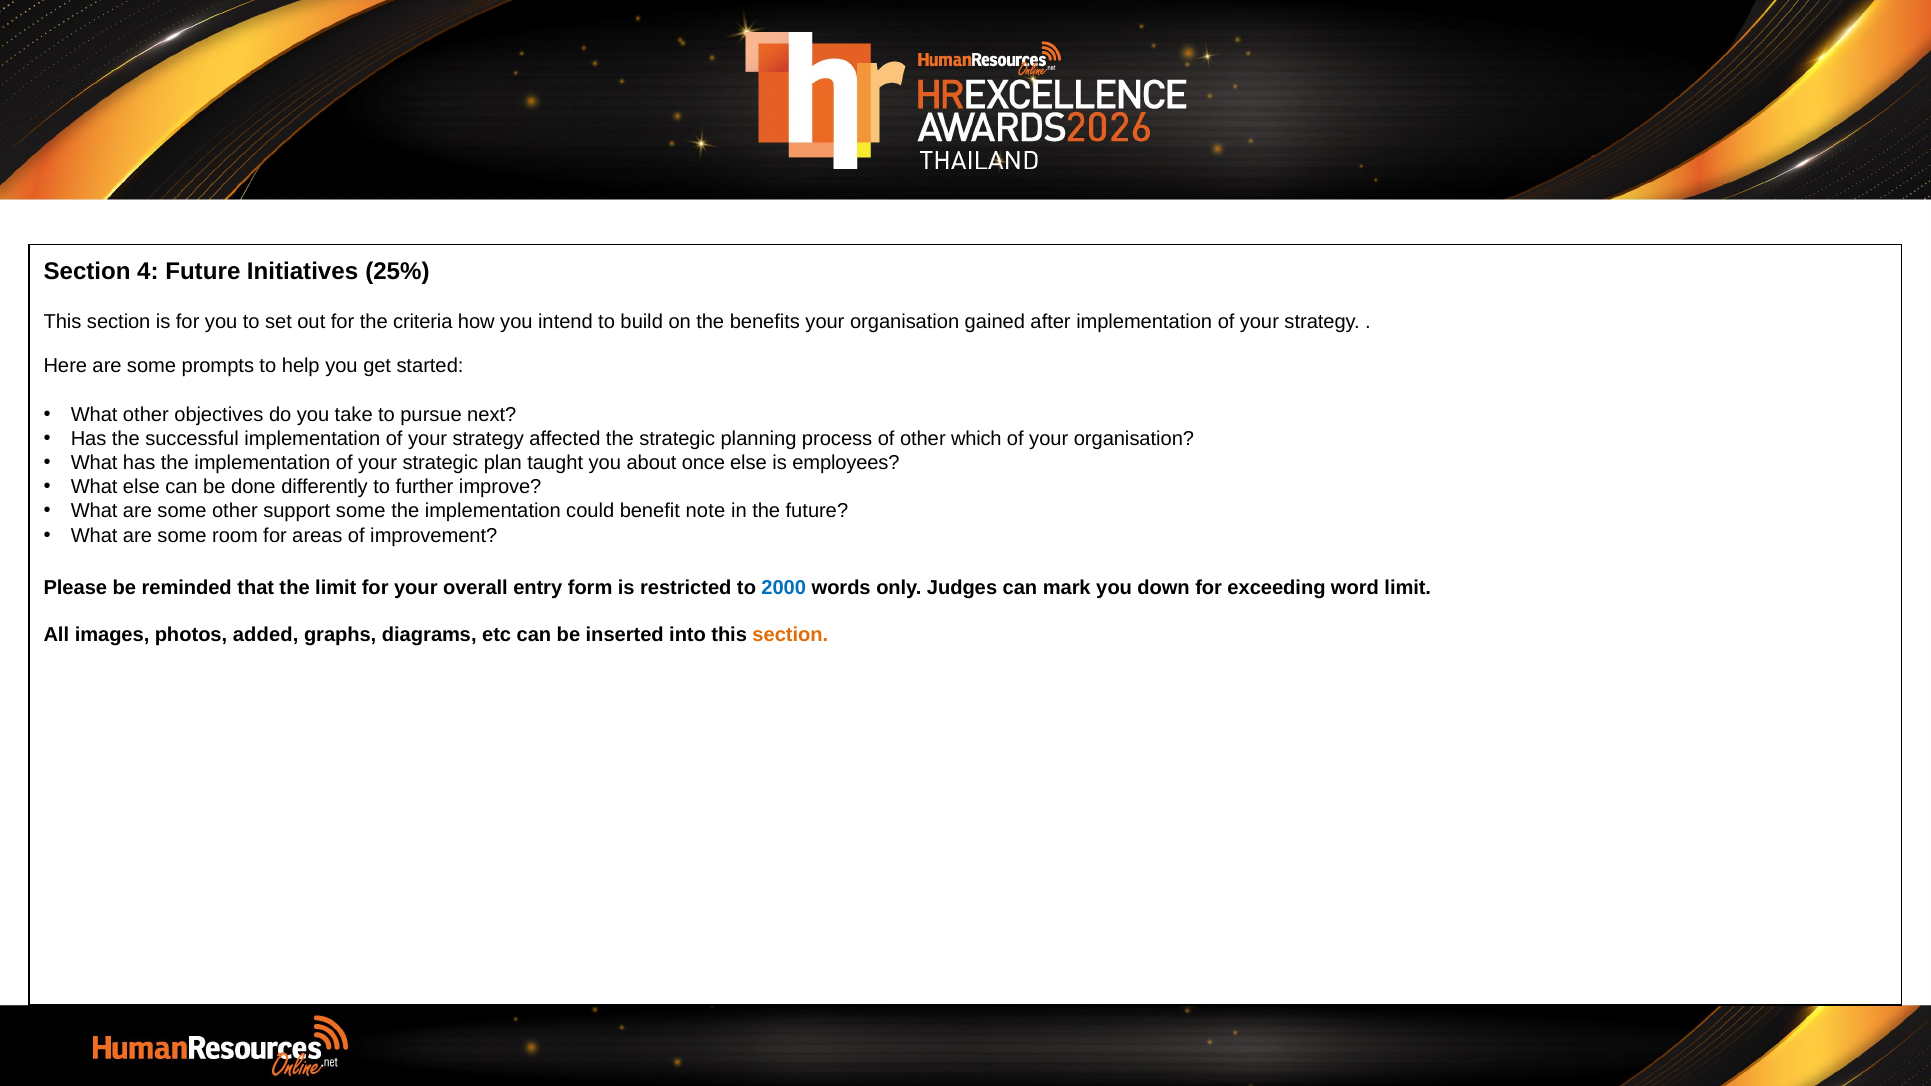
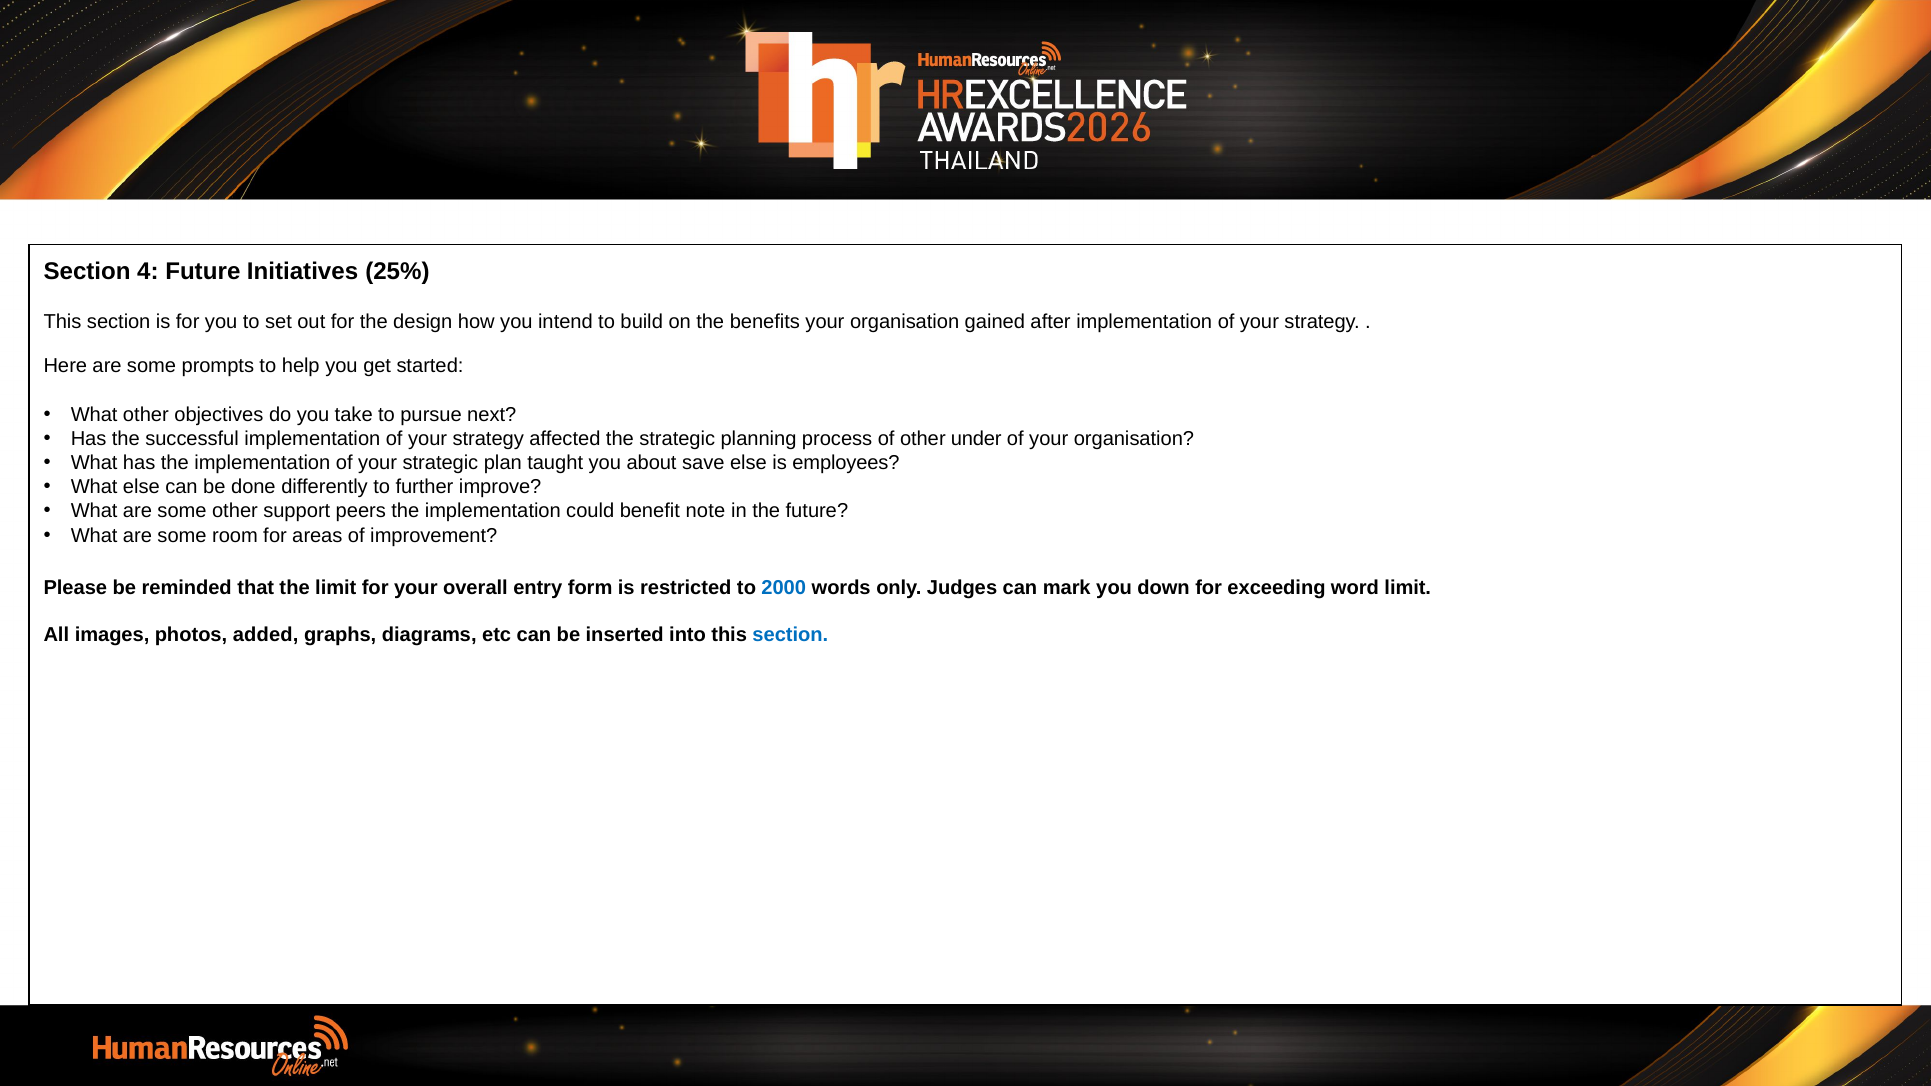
criteria: criteria -> design (423, 322)
which: which -> under (976, 439)
once: once -> save (703, 463)
support some: some -> peers (361, 511)
section colour: orange -> blue (790, 635)
